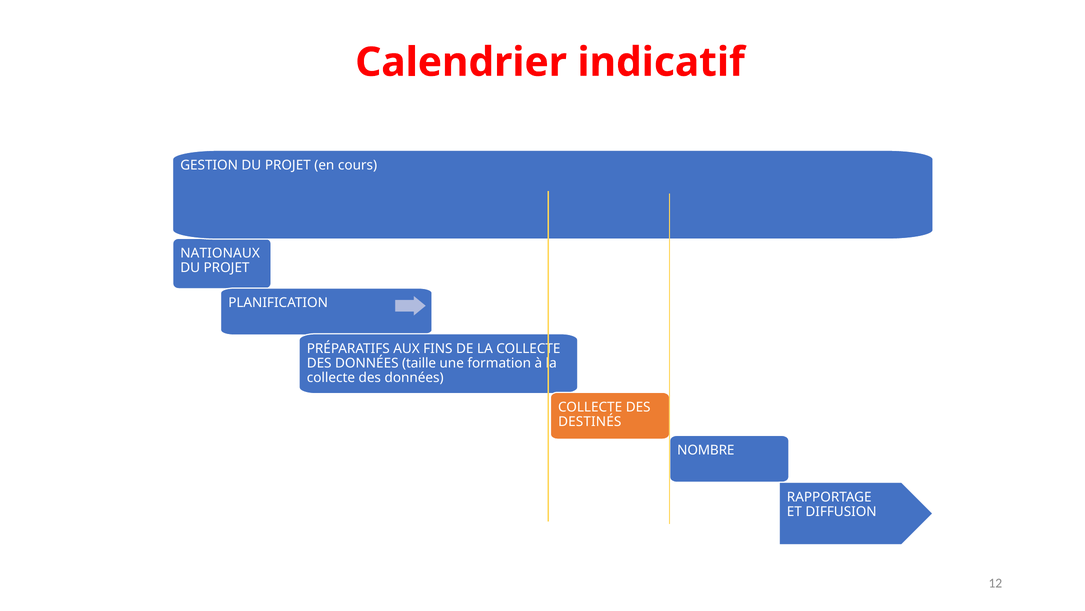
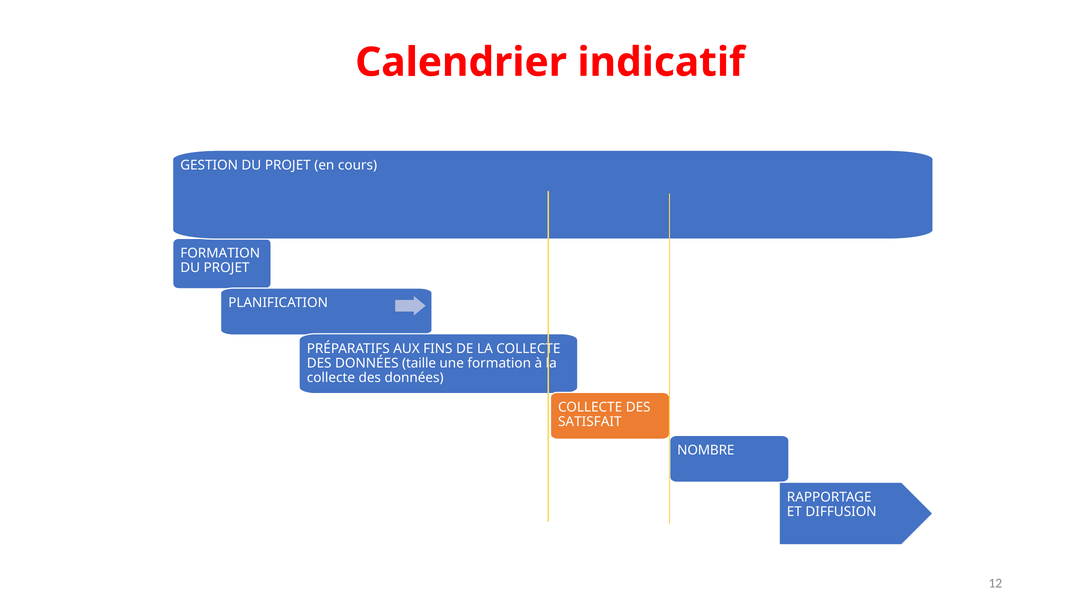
NATIONAUX: NATIONAUX -> FORMATION (220, 253)
DESTINÉS: DESTINÉS -> SATISFAIT (590, 421)
